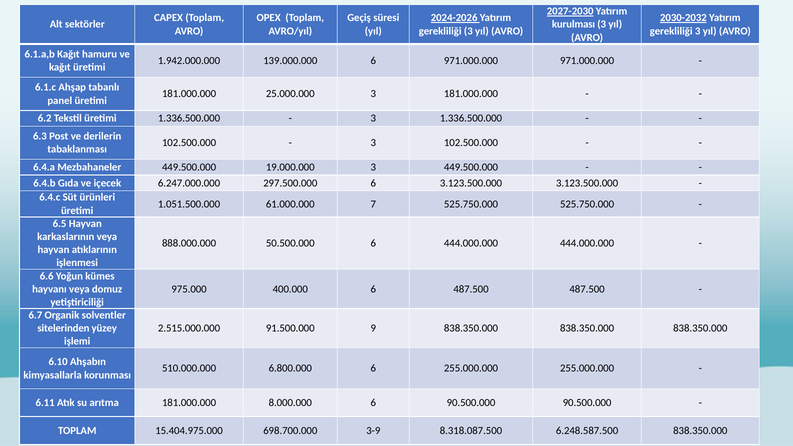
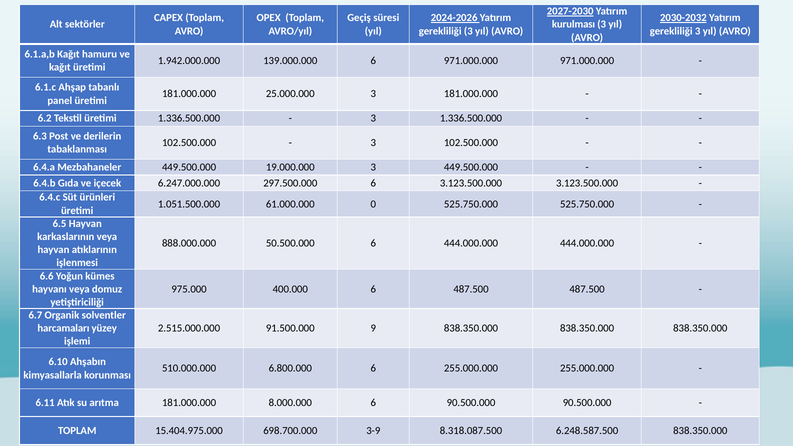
7: 7 -> 0 (373, 204)
sitelerinden: sitelerinden -> harcamaları (63, 328)
